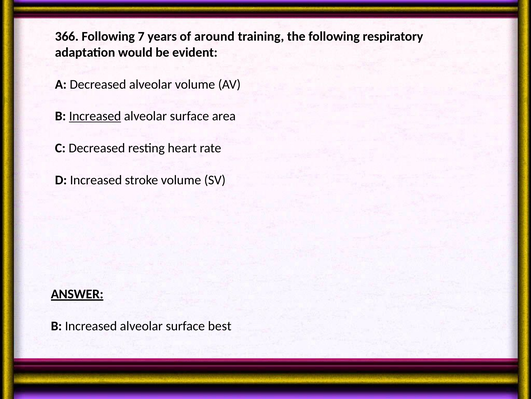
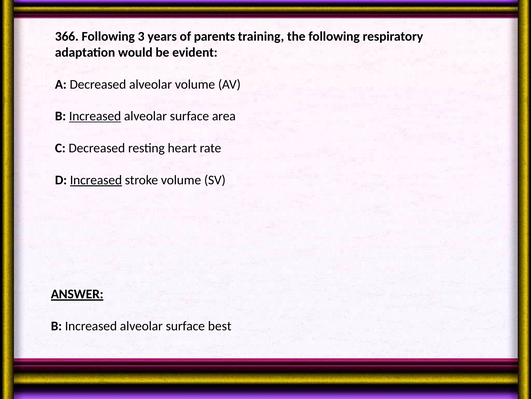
7: 7 -> 3 (141, 36)
around: around -> parents (215, 36)
Increased underline: none -> present (96, 180)
